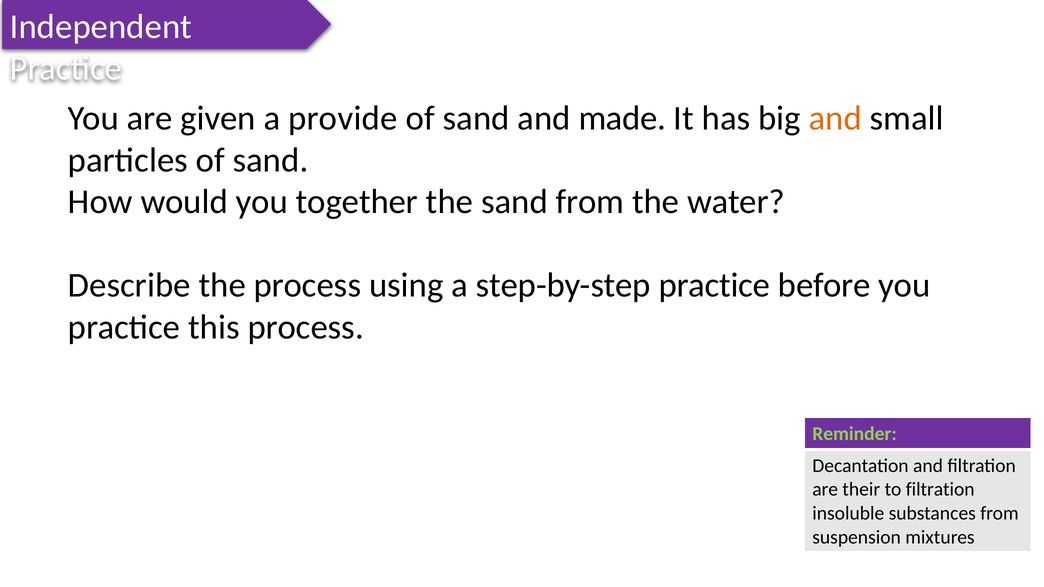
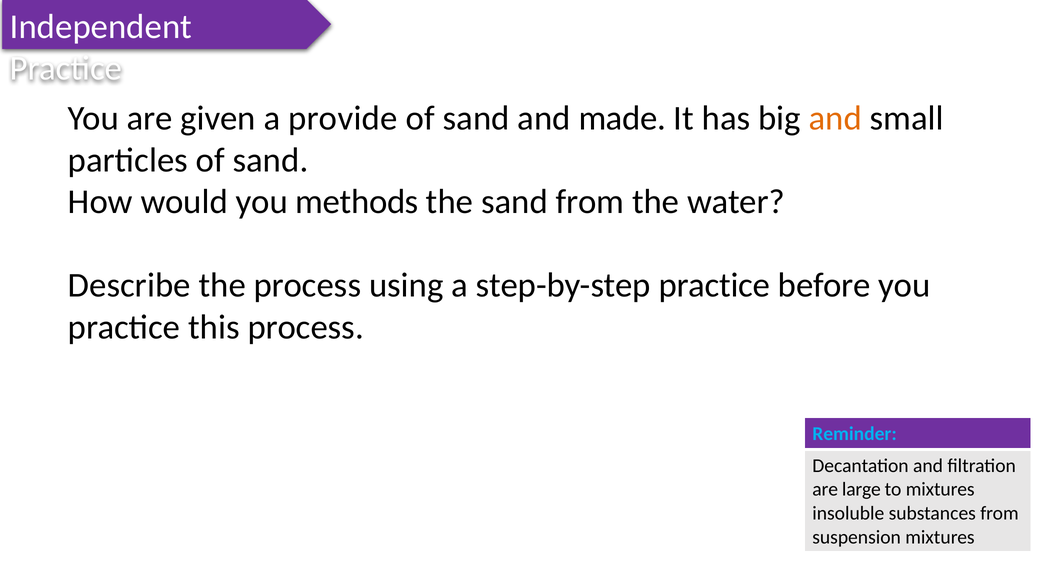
together: together -> methods (357, 202)
Reminder colour: light green -> light blue (855, 434)
their: their -> large (861, 490)
to filtration: filtration -> mixtures (940, 490)
